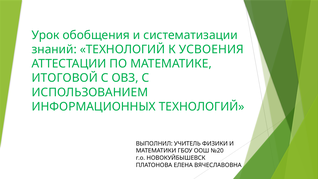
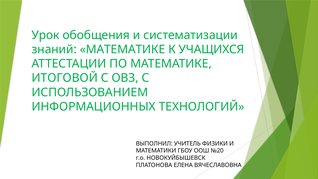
знаний ТЕХНОЛОГИЙ: ТЕХНОЛОГИЙ -> МАТЕМАТИКЕ (123, 49)
УСВОЕНИЯ: УСВОЕНИЯ -> УЧАЩИХСЯ (211, 49)
